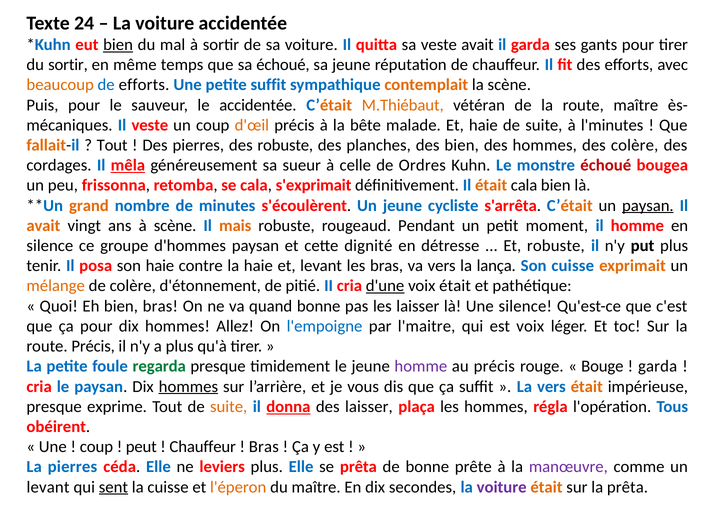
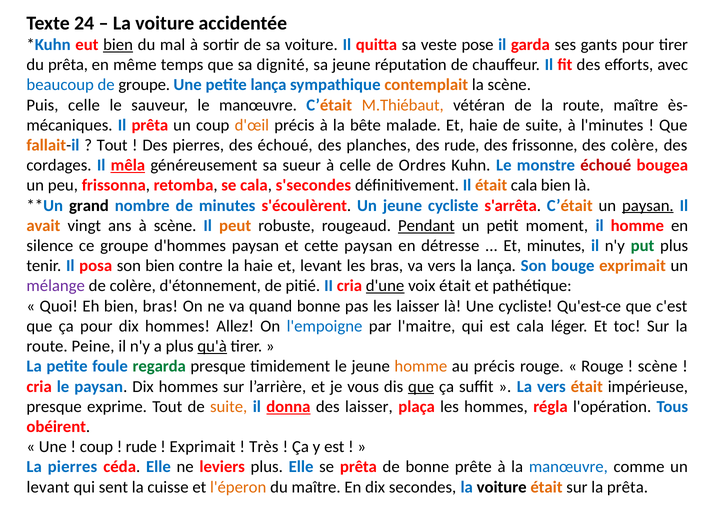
veste avait: avait -> pose (477, 45)
du sortir: sortir -> prêta (68, 65)
sa échoué: échoué -> dignité (283, 65)
beaucoup colour: orange -> blue (60, 85)
de efforts: efforts -> groupe (144, 85)
petite suffit: suffit -> lança (269, 85)
Puis pour: pour -> celle (84, 105)
le accidentée: accidentée -> manœuvre (258, 105)
Il veste: veste -> prêta (150, 125)
des robuste: robuste -> échoué (285, 145)
des bien: bien -> rude (462, 145)
des hommes: hommes -> frissonne (545, 145)
s'exprimait: s'exprimait -> s'secondes (313, 185)
grand colour: orange -> black (89, 205)
mais: mais -> peut (235, 226)
Pendant underline: none -> present (426, 226)
cette dignité: dignité -> paysan (368, 246)
Et robuste: robuste -> minutes (556, 246)
put colour: black -> green (643, 246)
son haie: haie -> bien (160, 266)
Son cuisse: cuisse -> bouge (573, 266)
mélange colour: orange -> purple (56, 286)
Une silence: silence -> cycliste (525, 306)
est voix: voix -> cala (530, 326)
route Précis: Précis -> Peine (93, 346)
qu'à underline: none -> present (212, 346)
homme colour: purple -> orange (421, 366)
Bouge: Bouge -> Rouge (602, 366)
garda: garda -> scène (658, 366)
hommes underline: present -> none (188, 386)
que underline: none -> present (421, 386)
peut: peut -> rude (141, 447)
Chauffeur: Chauffeur -> Exprimait (203, 447)
Bras: Bras -> Très (264, 447)
manœuvre colour: purple -> blue (568, 467)
sent underline: present -> none (113, 487)
voiture colour: purple -> black (502, 487)
